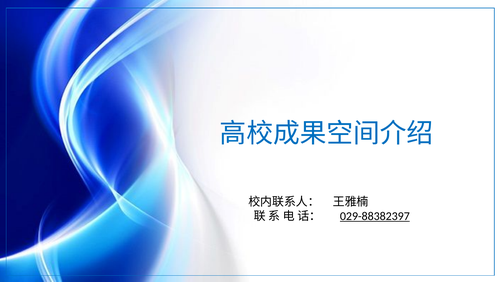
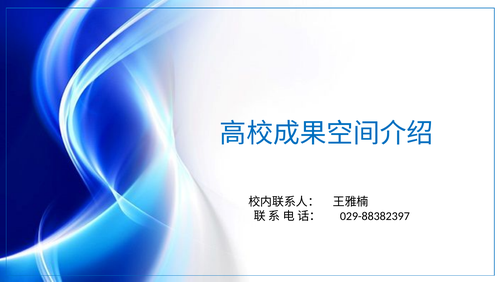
029-88382397 underline: present -> none (375, 216)
